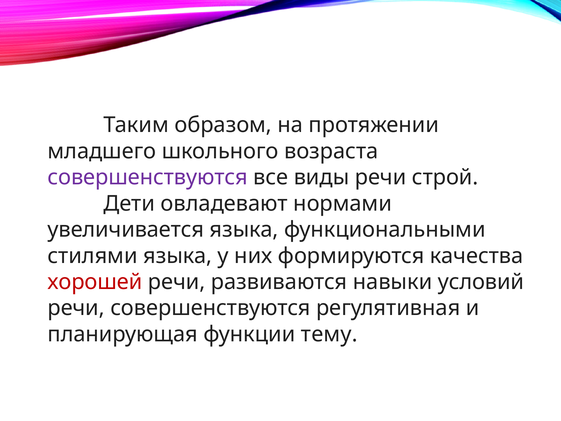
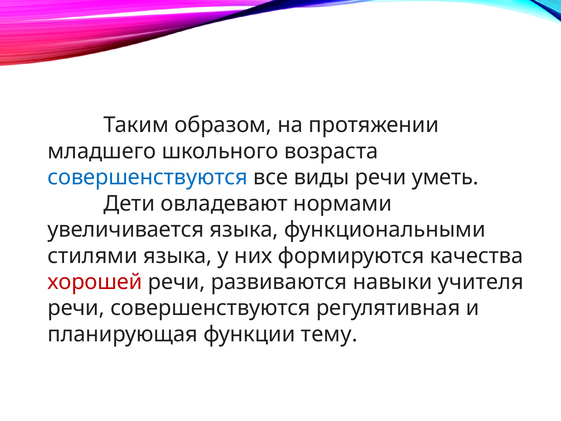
совершенствуются colour: purple -> blue (148, 177)
строй: строй -> уметь (445, 177)
условий: условий -> учителя (481, 282)
